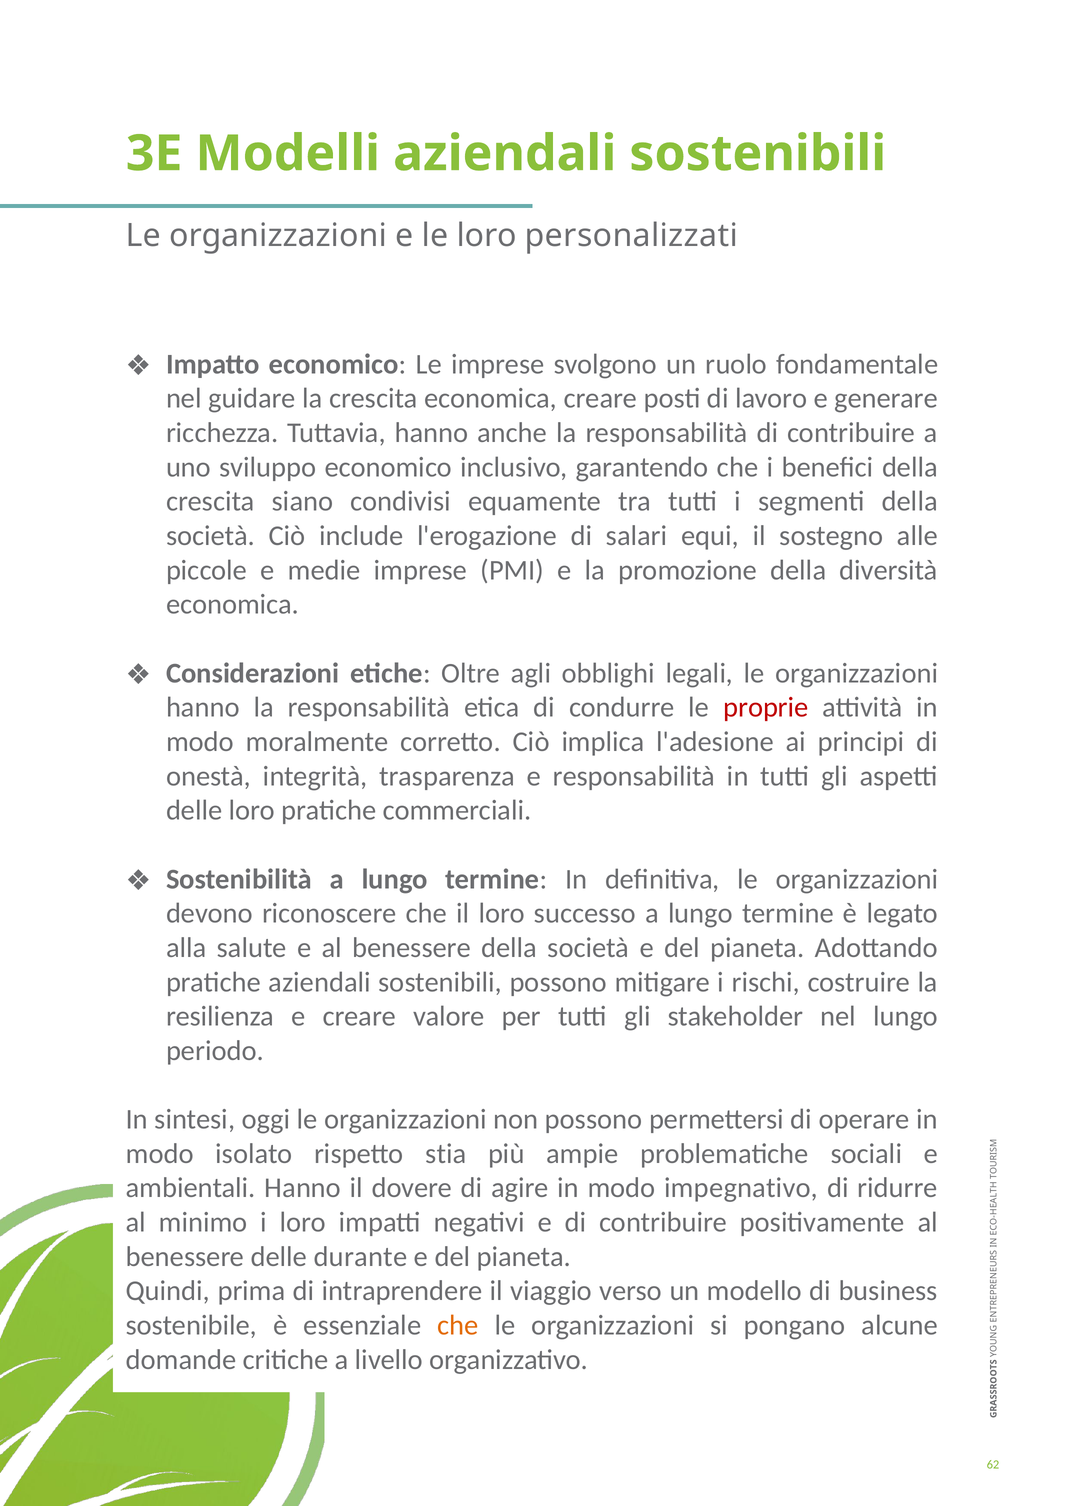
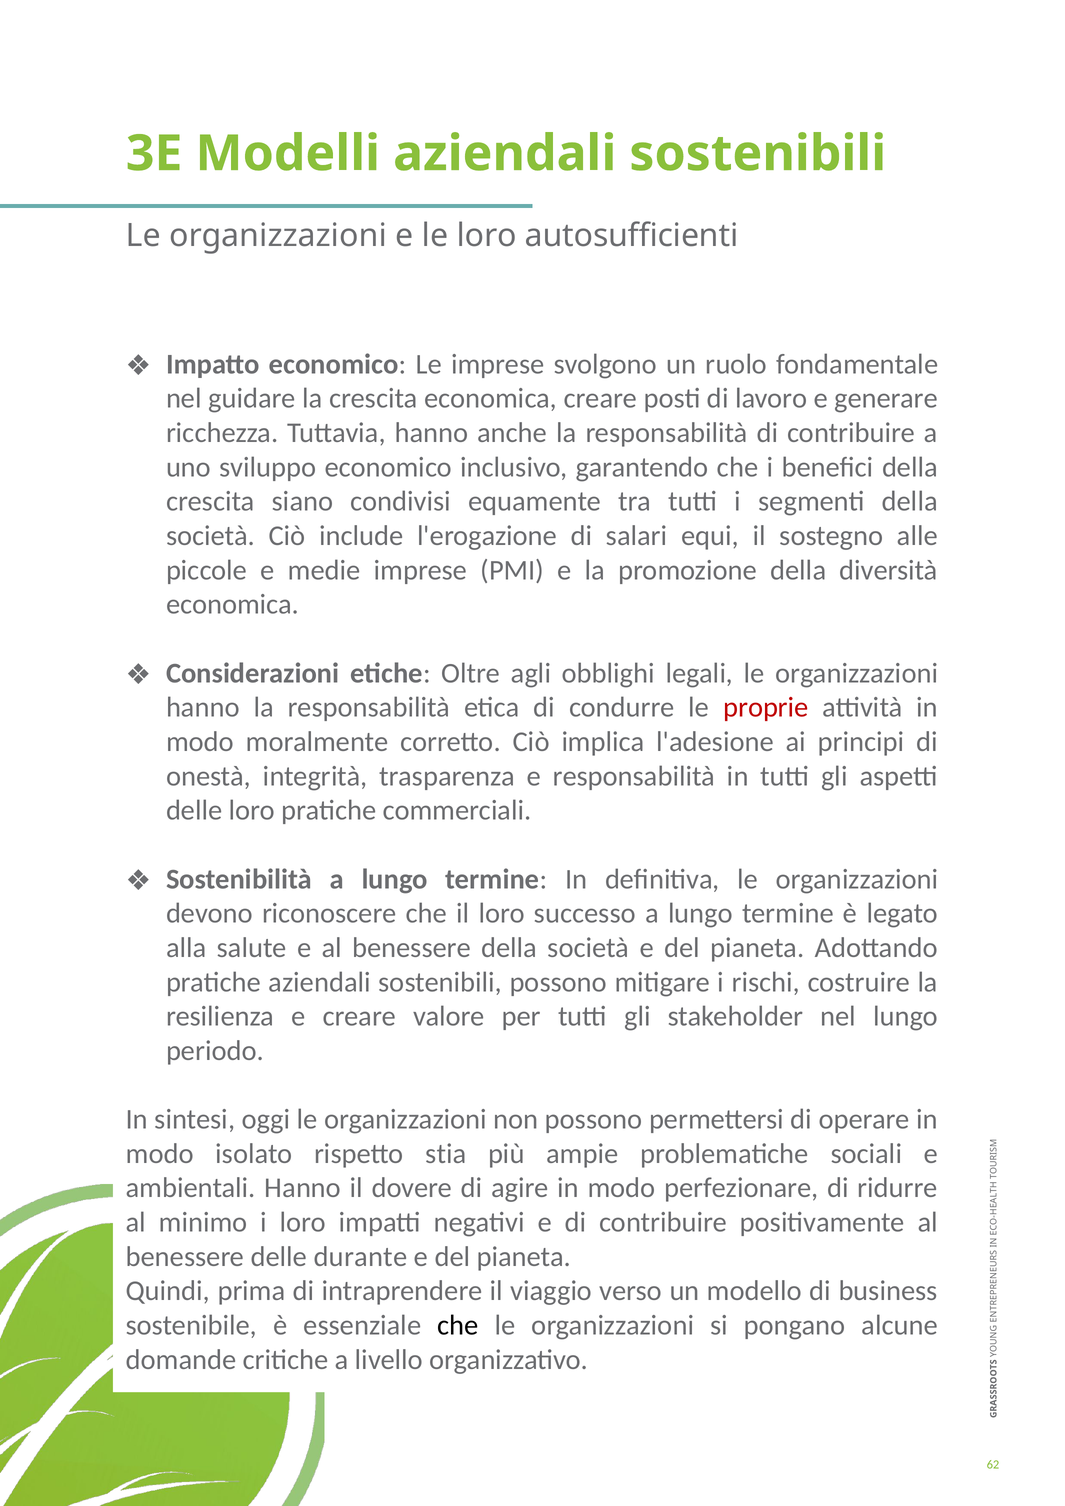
personalizzati: personalizzati -> autosufficienti (632, 236)
impegnativo: impegnativo -> perfezionare (741, 1188)
che colour: orange -> black (458, 1326)
